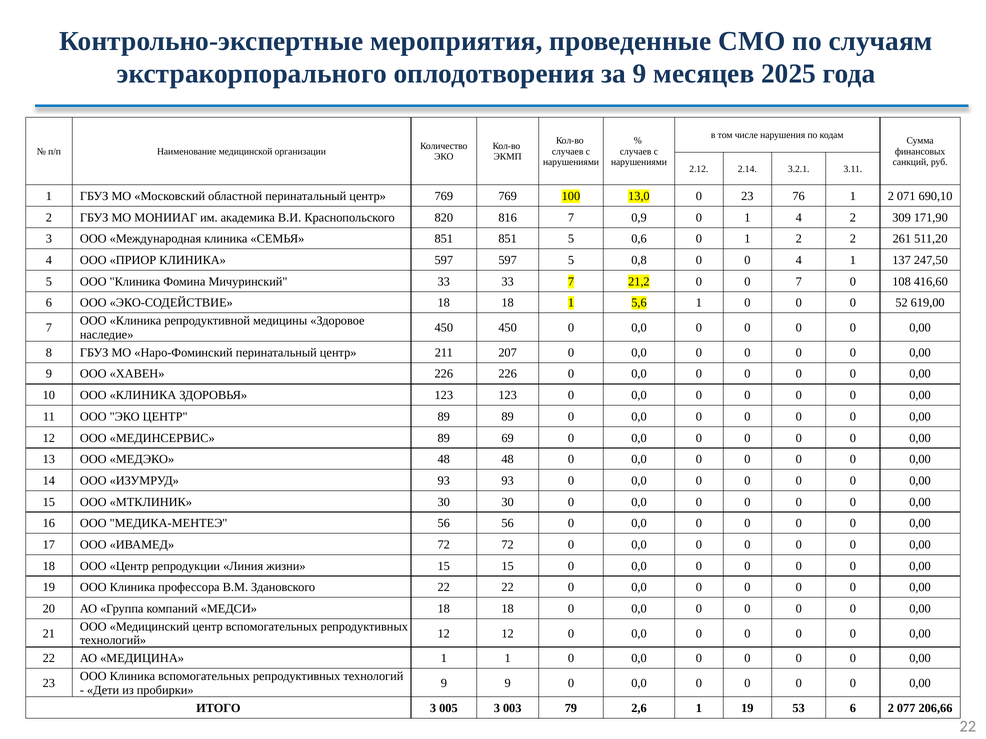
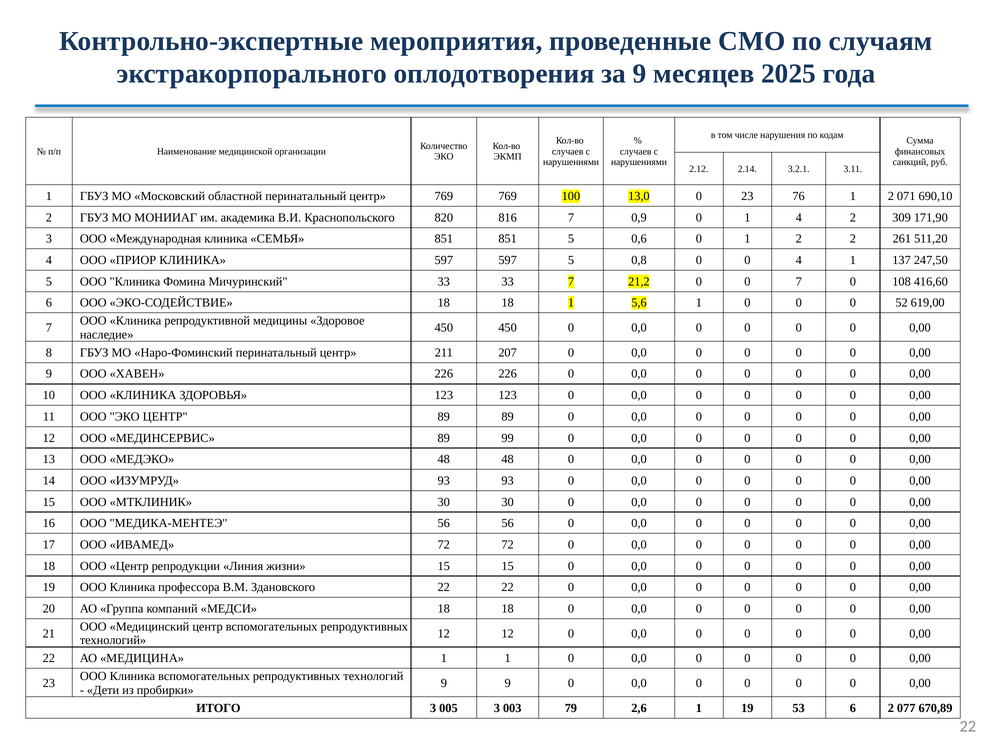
69: 69 -> 99 (508, 438)
206,66: 206,66 -> 670,89 (935, 708)
